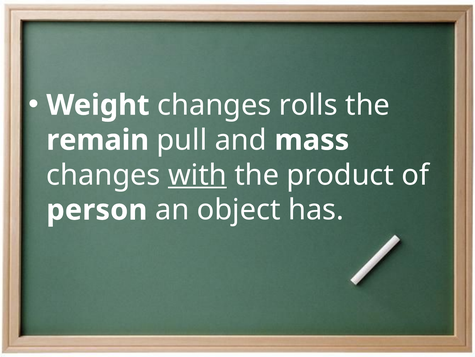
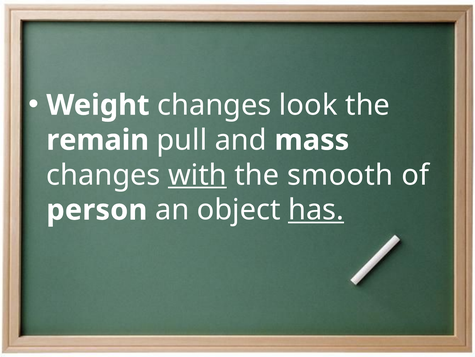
rolls: rolls -> look (308, 105)
product: product -> smooth (340, 175)
has underline: none -> present (316, 210)
